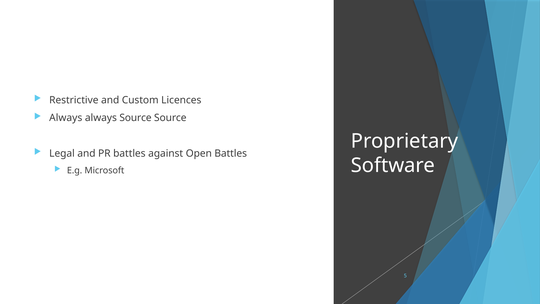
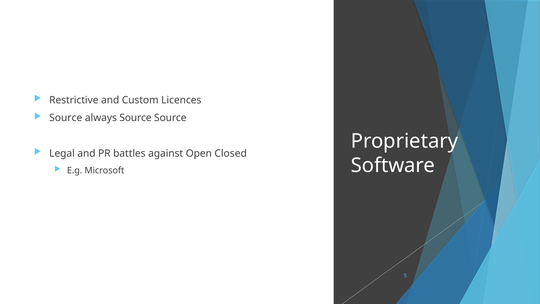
Always: Always -> Source (66, 118)
Open Battles: Battles -> Closed (231, 153)
